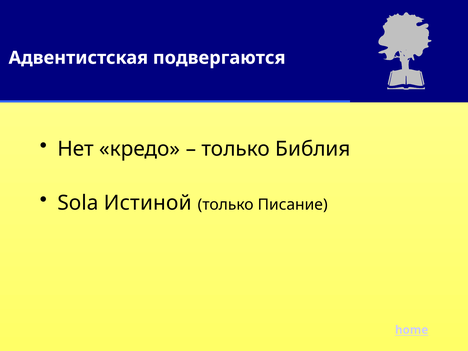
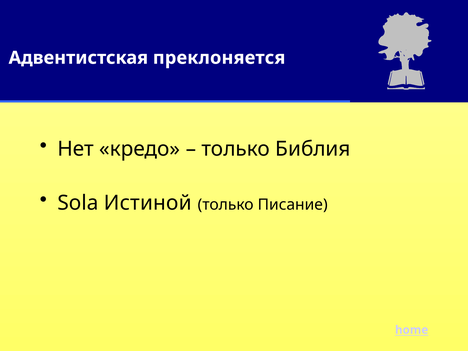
подвергаются: подвергаются -> преклоняется (219, 58)
